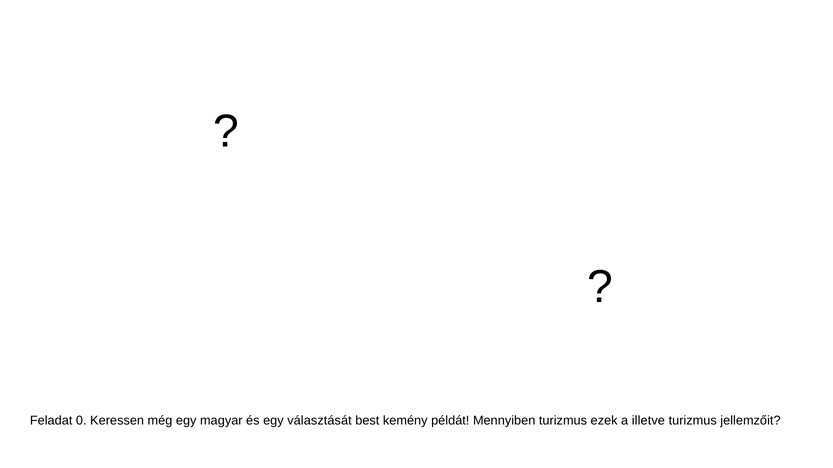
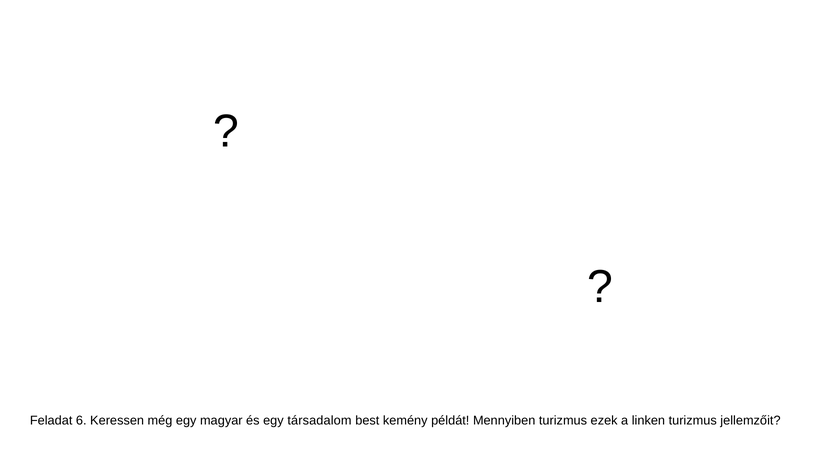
0: 0 -> 6 (81, 421)
választását: választását -> társadalom (319, 421)
illetve: illetve -> linken (648, 421)
